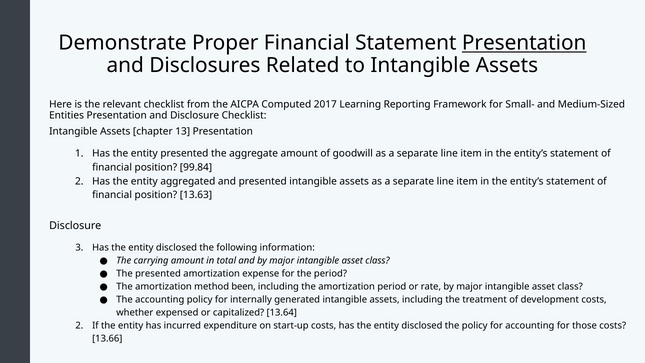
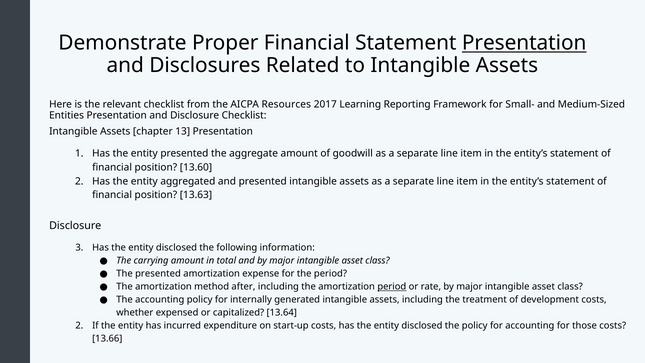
Computed: Computed -> Resources (286, 104)
99.84: 99.84 -> 13.60 (196, 167)
been: been -> after (243, 286)
period underline: none -> present (392, 286)
